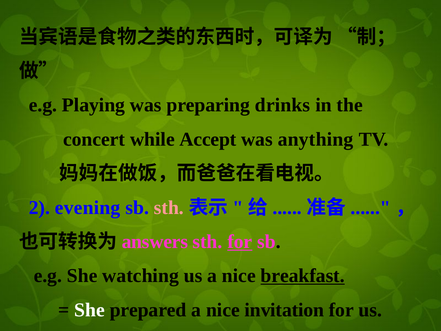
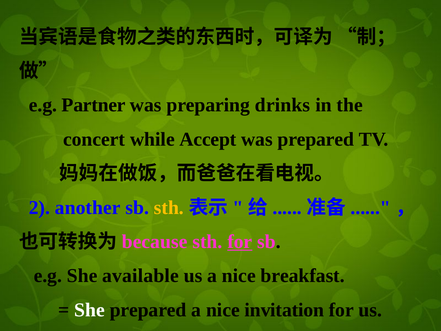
Playing: Playing -> Partner (94, 105)
was anything: anything -> prepared (316, 139)
evening: evening -> another (88, 207)
sth colour: pink -> yellow (169, 207)
answers: answers -> because (155, 241)
watching: watching -> available (141, 276)
breakfast underline: present -> none (303, 276)
